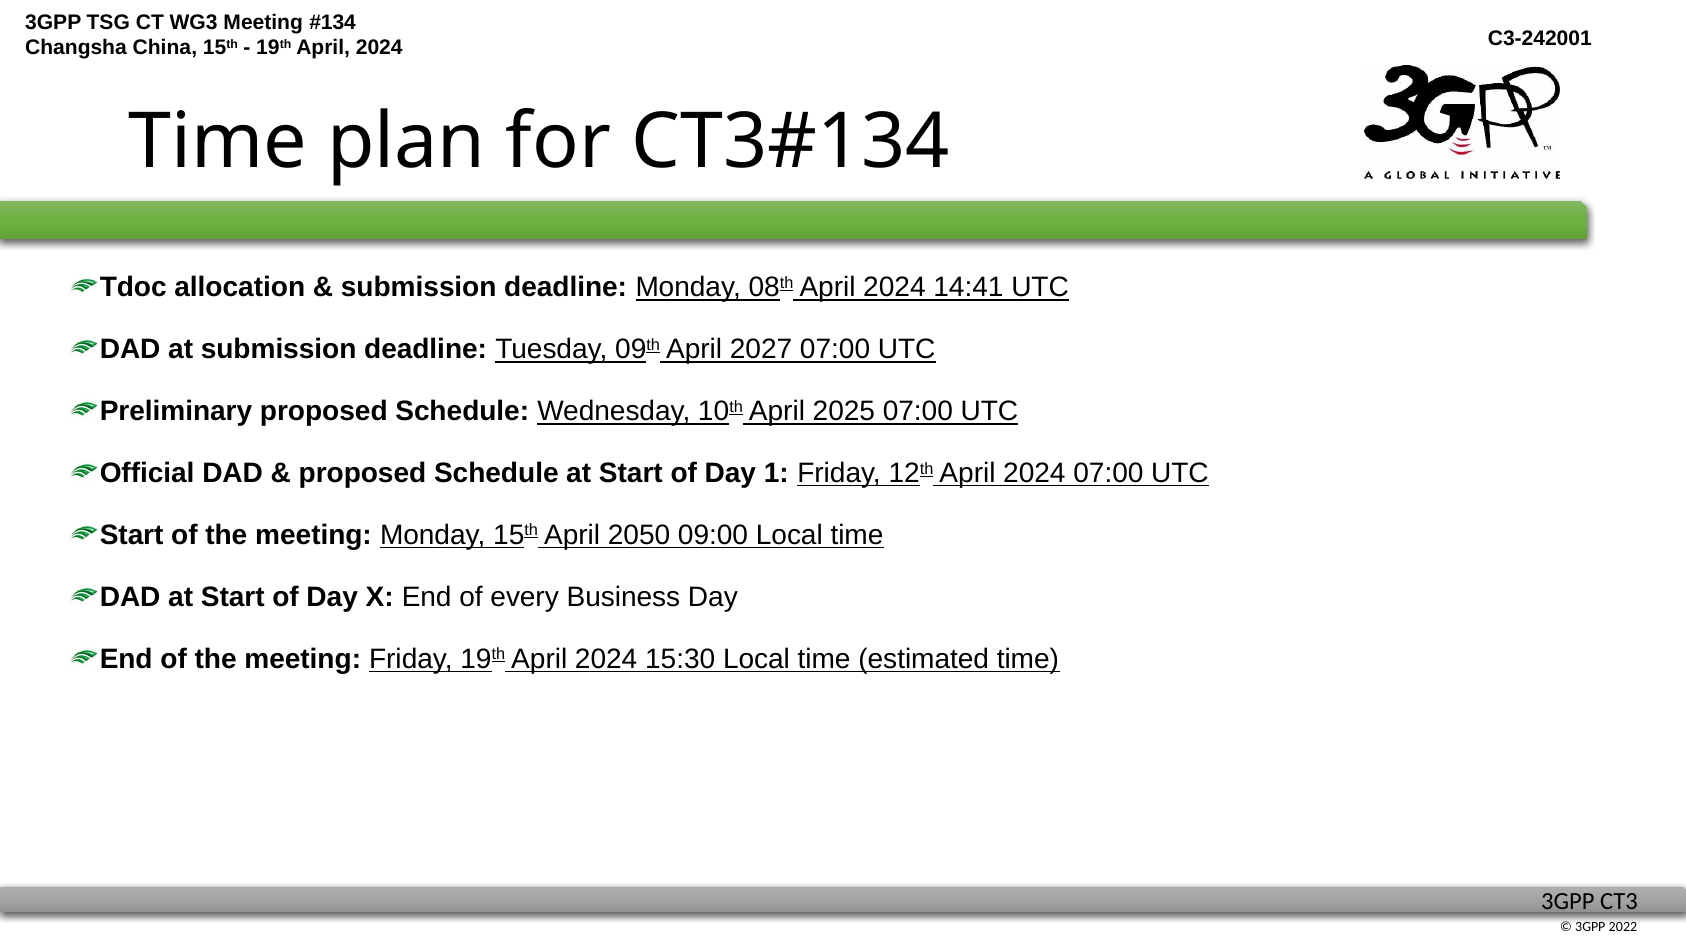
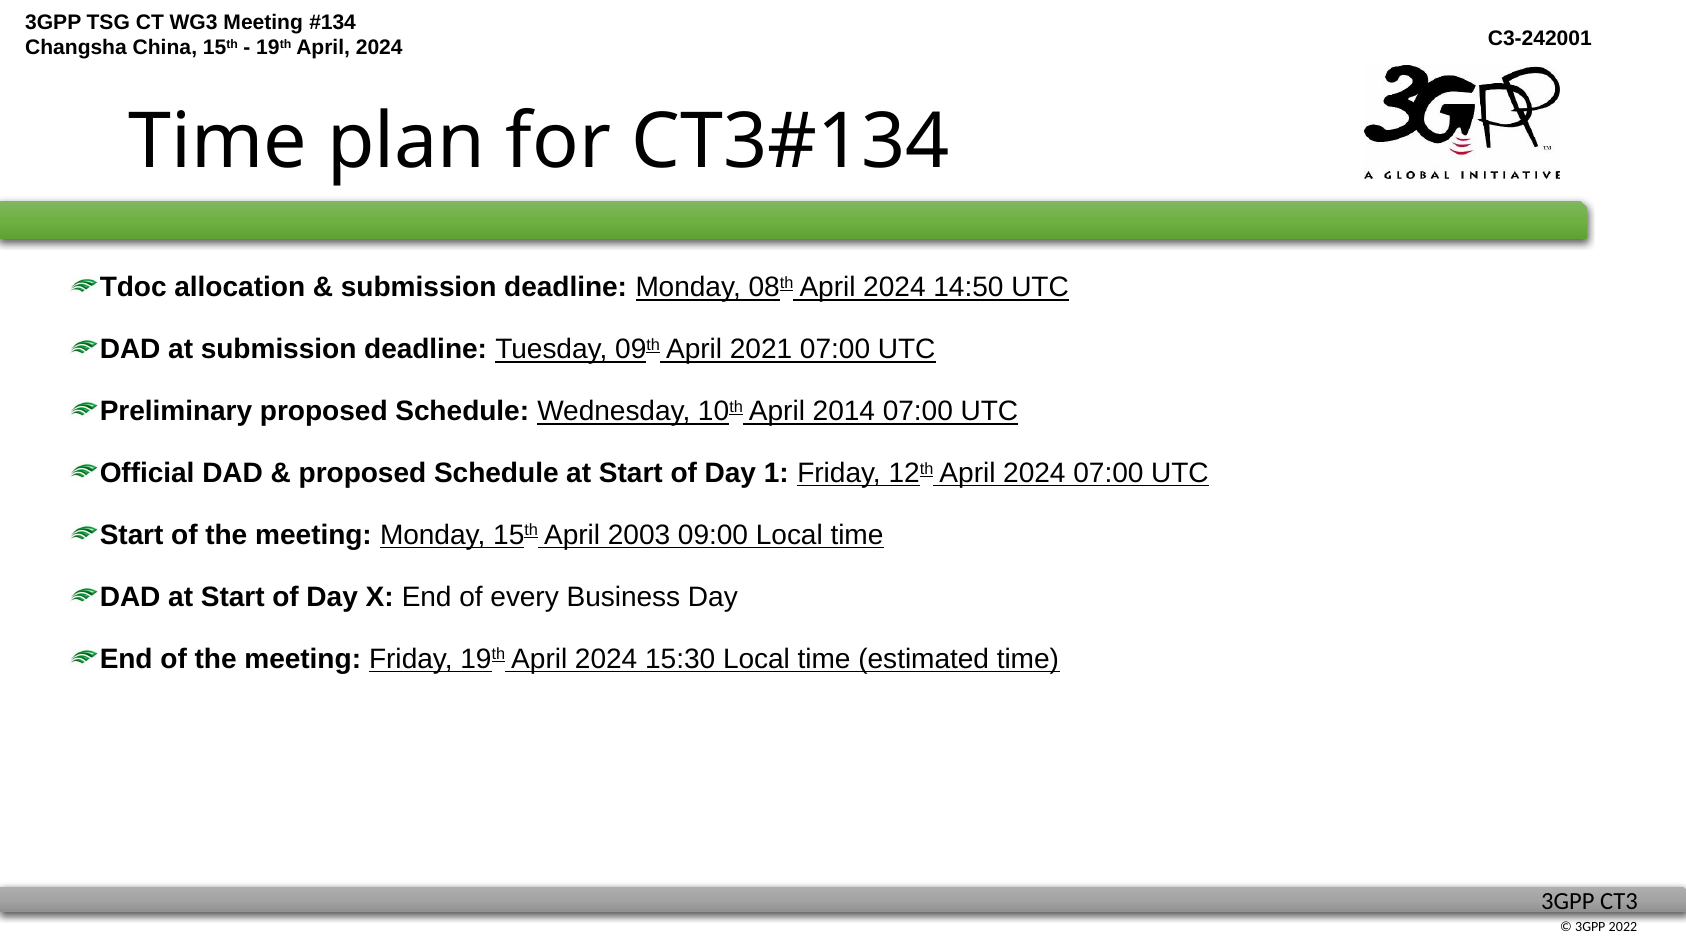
14:41: 14:41 -> 14:50 (968, 288)
2027: 2027 -> 2021 (761, 350)
2025: 2025 -> 2014 (844, 411)
2050: 2050 -> 2003 (639, 535)
